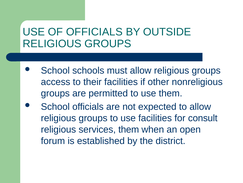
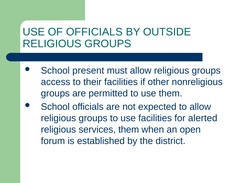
schools: schools -> present (88, 70)
consult: consult -> alerted (203, 118)
